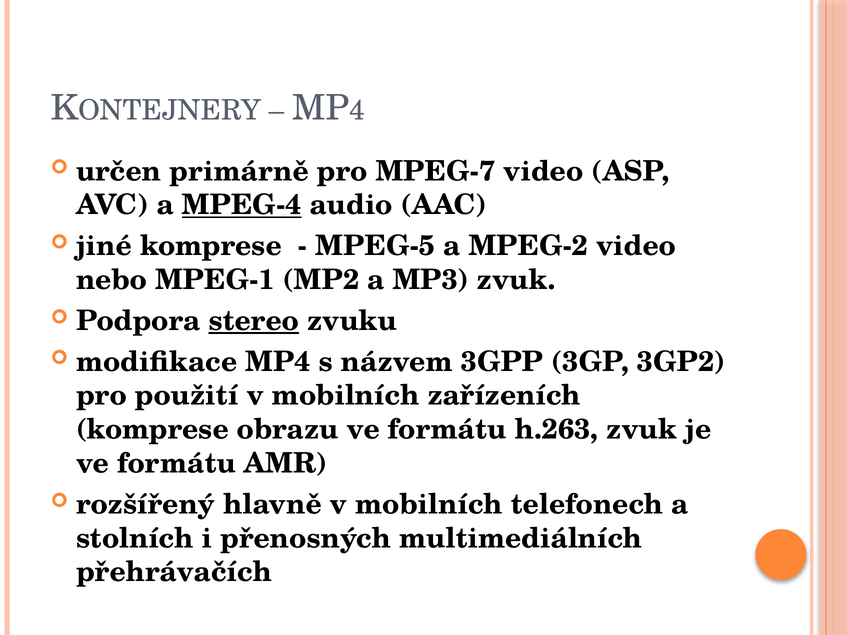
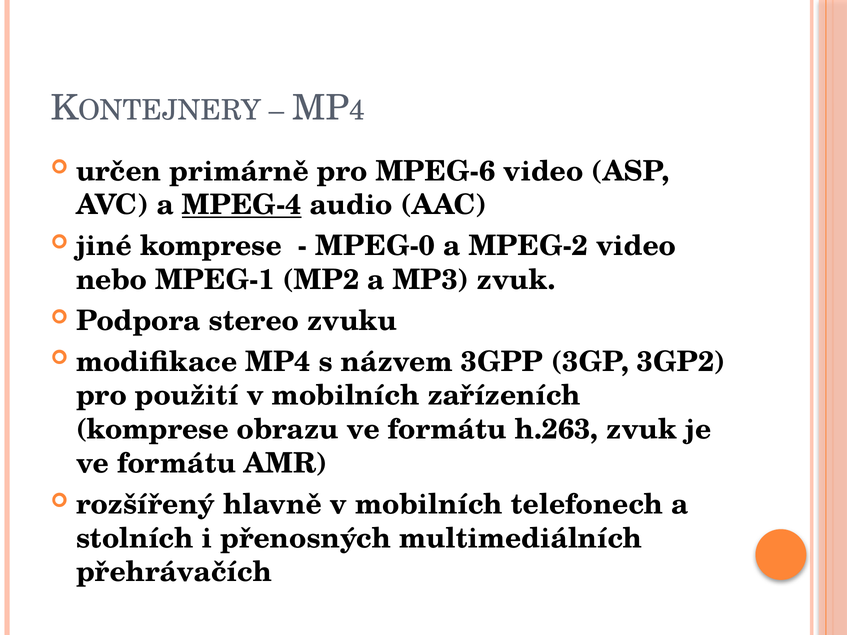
MPEG-7: MPEG-7 -> MPEG-6 (436, 171)
MPEG-5: MPEG-5 -> MPEG-0 (375, 246)
stereo underline: present -> none (254, 321)
